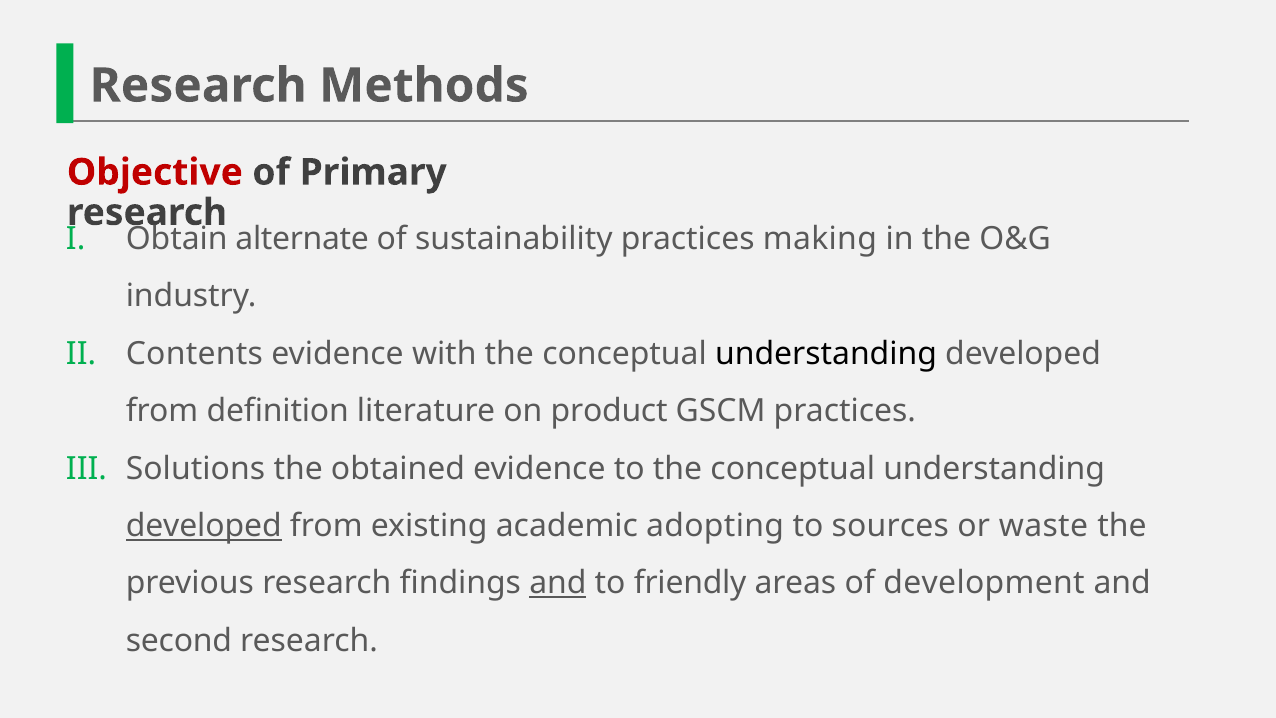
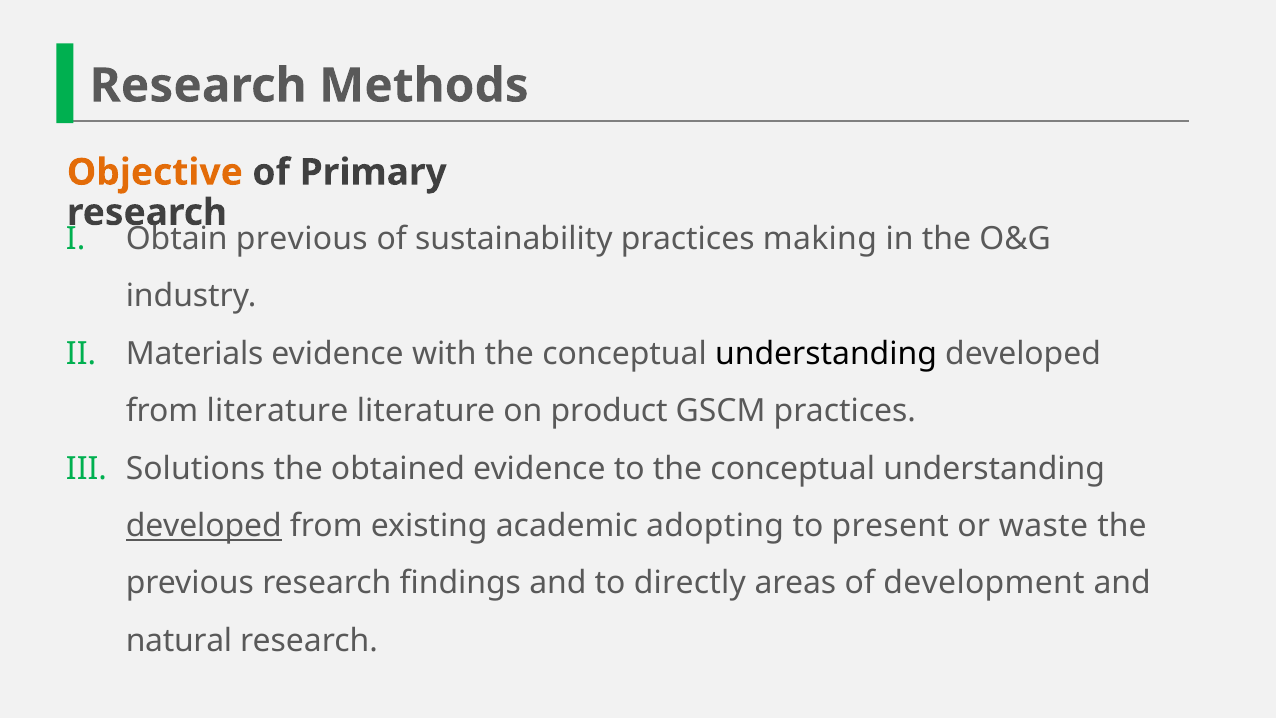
Objective colour: red -> orange (155, 172)
alternate: alternate -> previous (302, 239)
Contents: Contents -> Materials (195, 353)
from definition: definition -> literature (278, 411)
sources: sources -> present (890, 526)
and underline: present -> none (558, 583)
friendly: friendly -> directly (690, 583)
second: second -> natural (179, 641)
